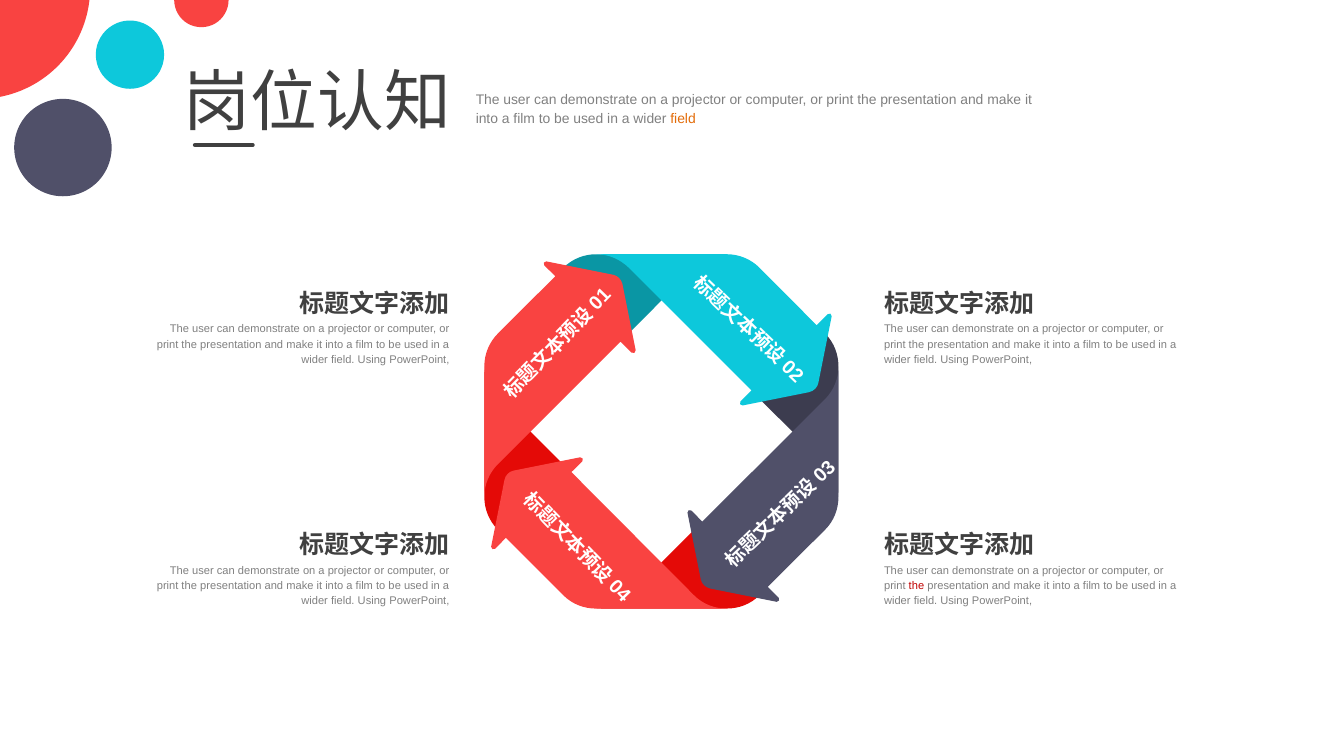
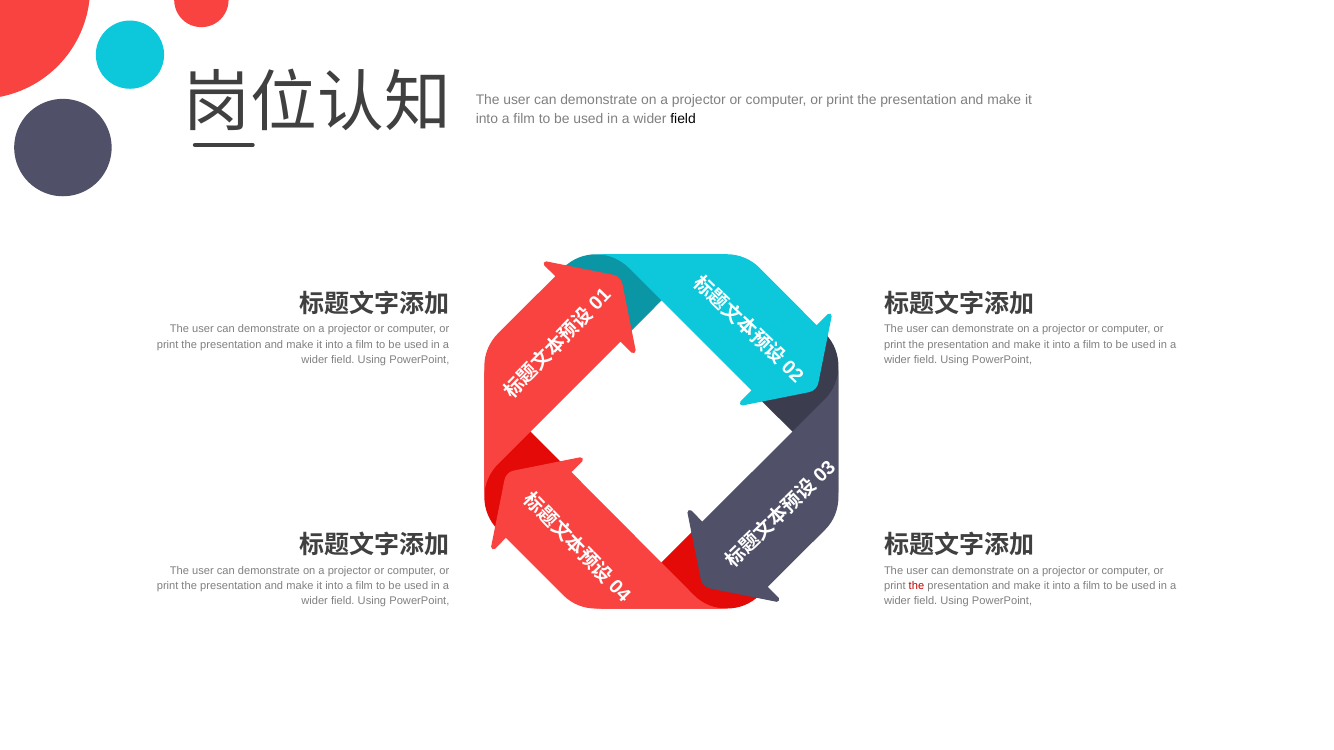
field colour: orange -> black (683, 119)
